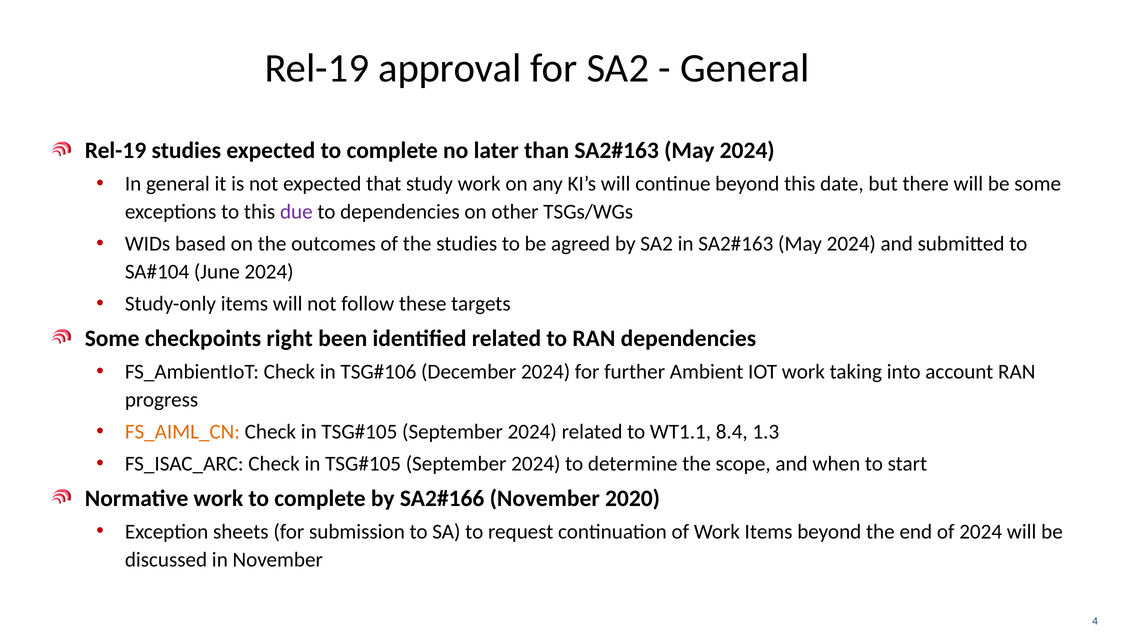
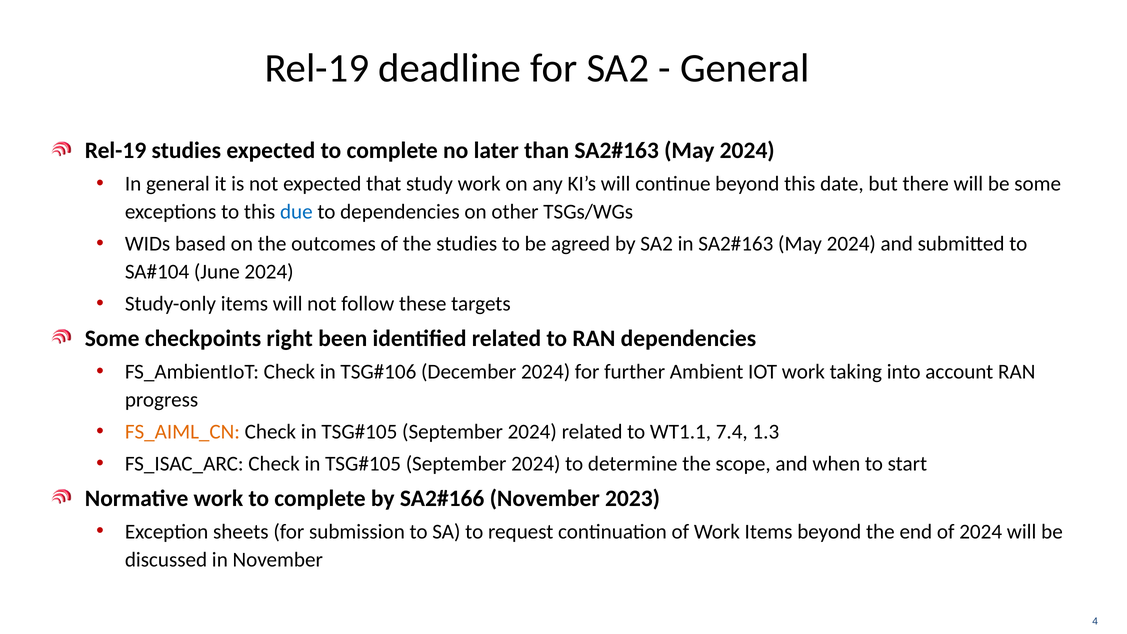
approval: approval -> deadline (450, 68)
due colour: purple -> blue (296, 212)
8.4: 8.4 -> 7.4 (732, 432)
2020: 2020 -> 2023 (633, 498)
